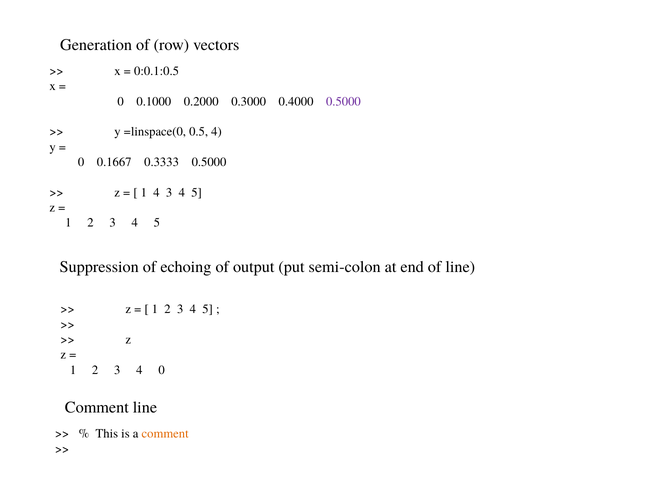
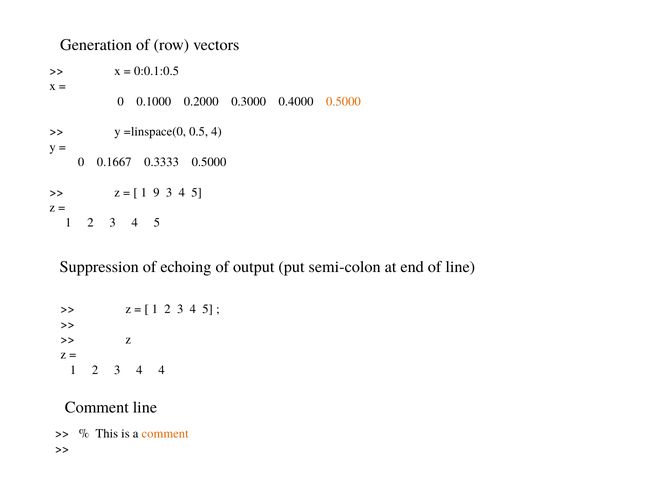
0.5000 colour: purple -> orange (343, 101)
1 4: 4 -> 9 (156, 192)
4 0: 0 -> 4 (162, 370)
